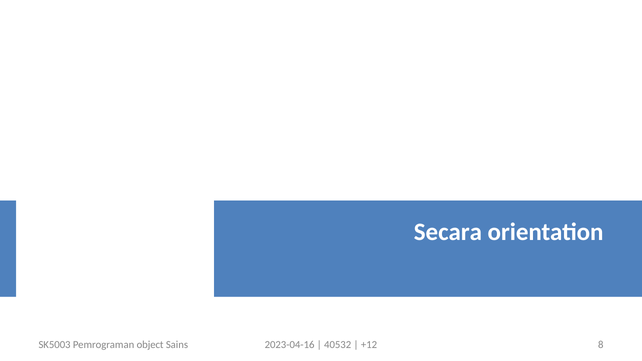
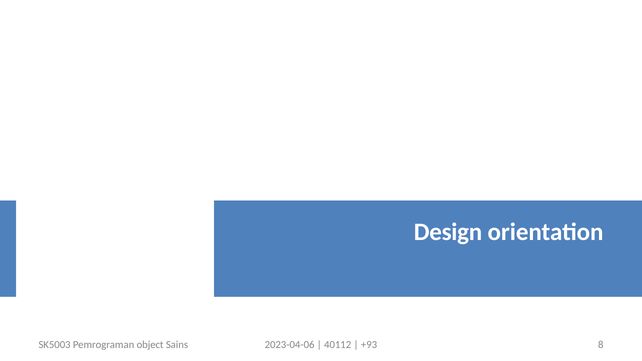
Secara: Secara -> Design (448, 232)
2023-04-16: 2023-04-16 -> 2023-04-06 (290, 345)
40532: 40532 -> 40112 (338, 345)
+12: +12 -> +93 (369, 345)
